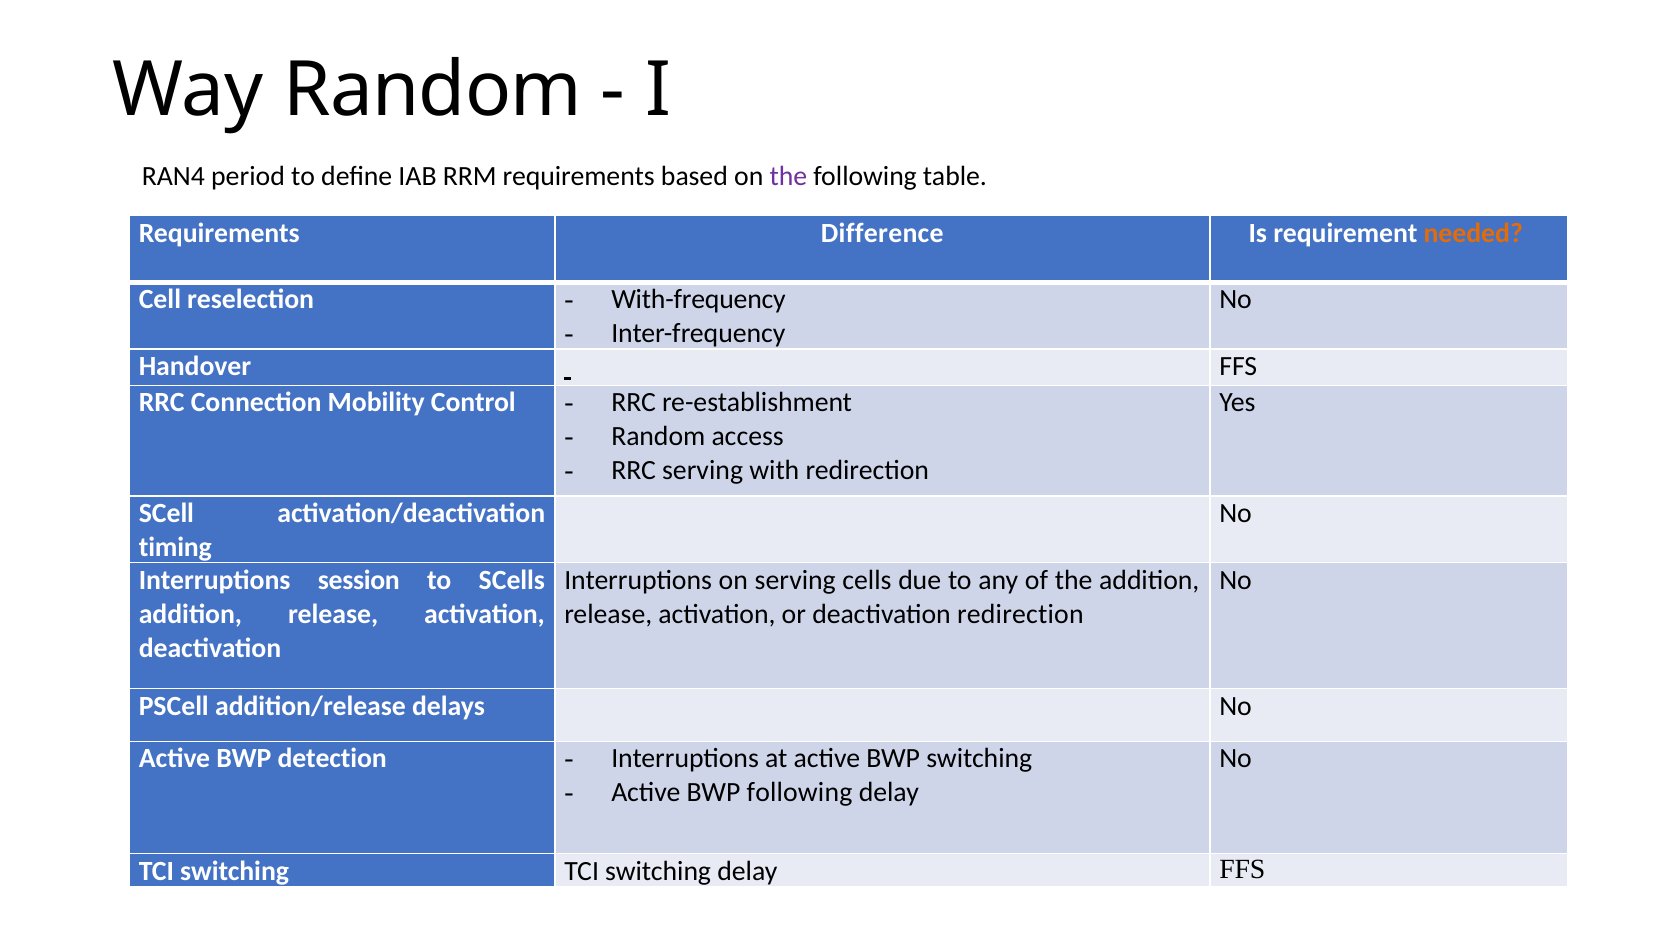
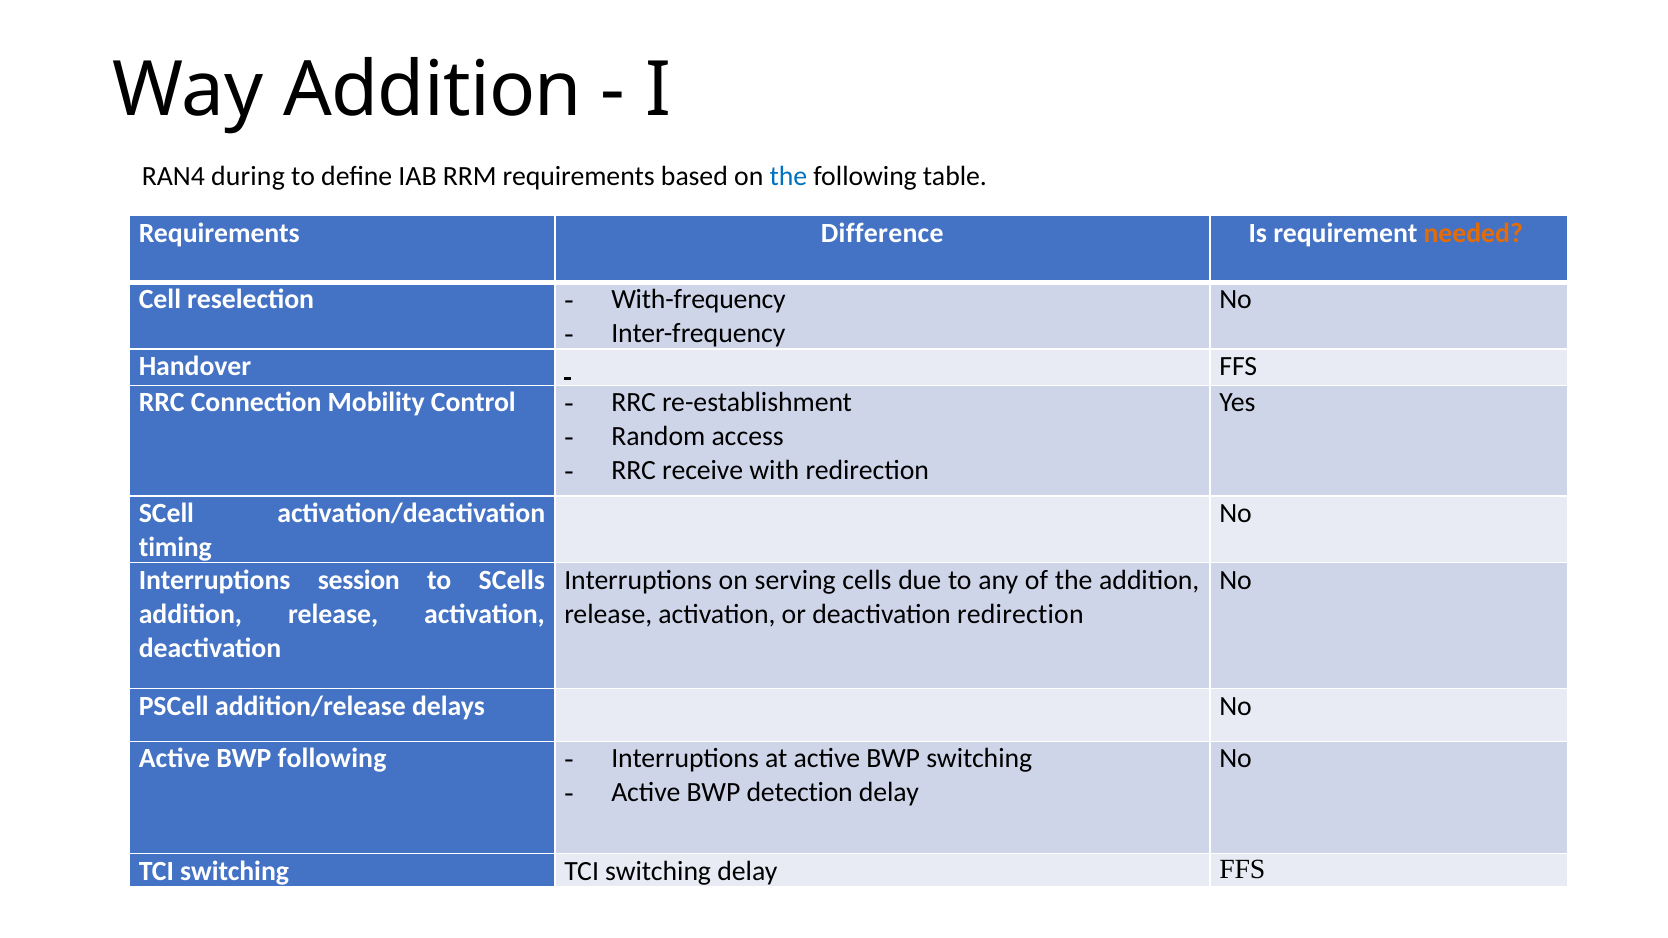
Way Random: Random -> Addition (433, 90)
period: period -> during (248, 177)
the colour: purple -> blue (788, 177)
RRC serving: serving -> receive (703, 471)
BWP detection: detection -> following (332, 759)
BWP following: following -> detection (800, 793)
